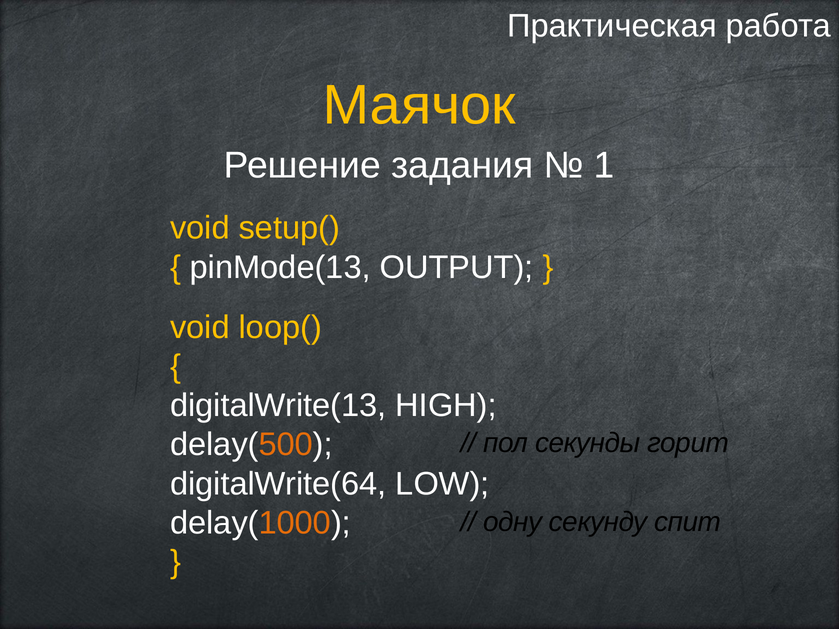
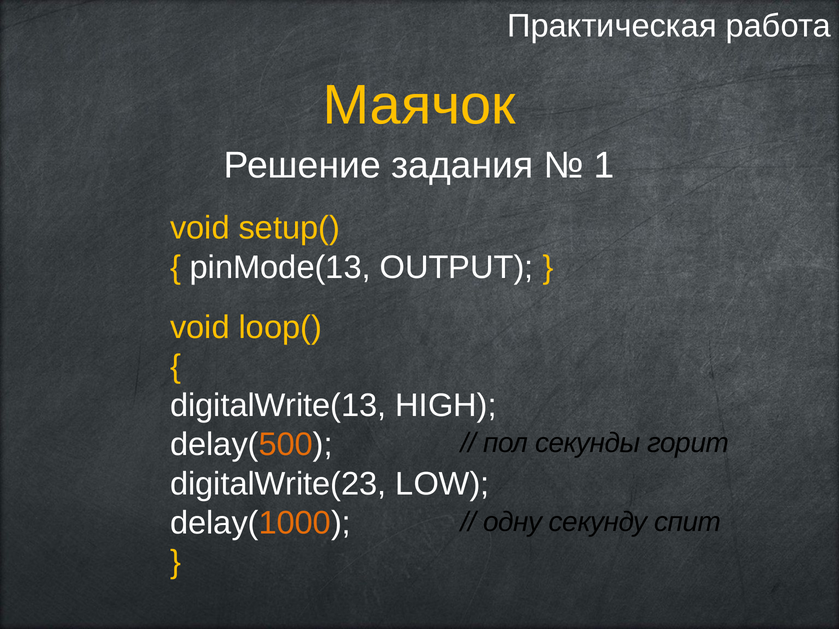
digitalWrite(64: digitalWrite(64 -> digitalWrite(23 (278, 484)
